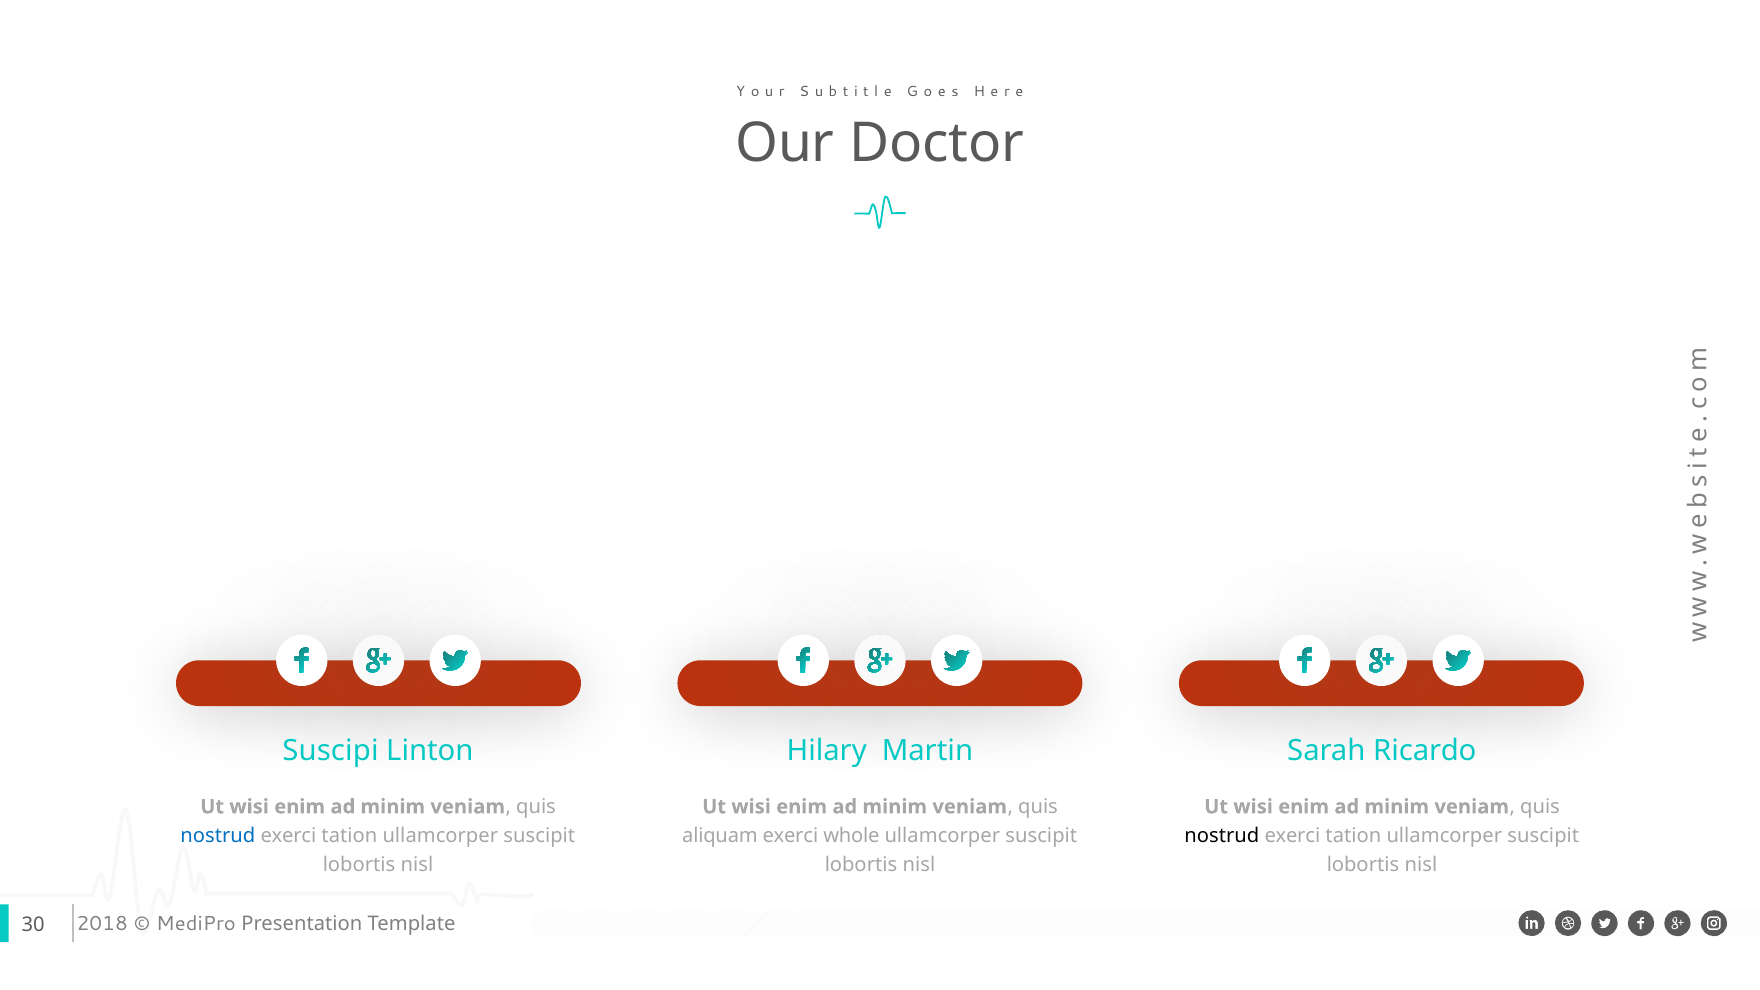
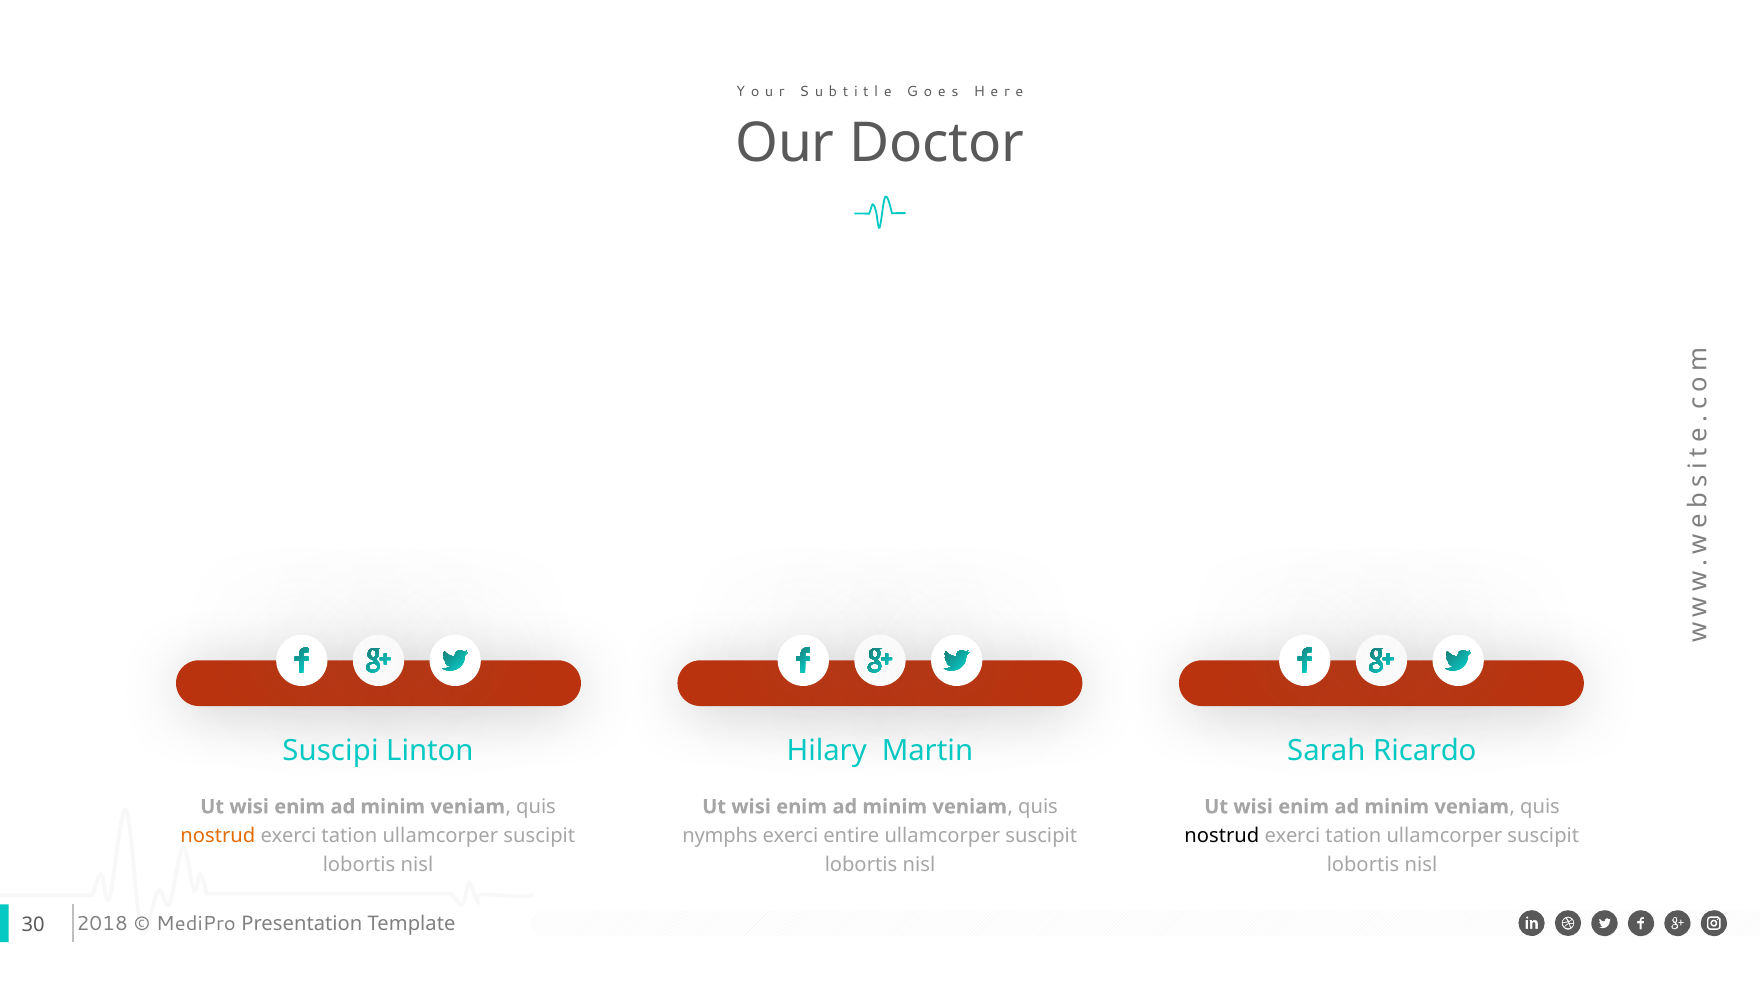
nostrud colour: blue -> orange (218, 836)
aliquam: aliquam -> nymphs (720, 836)
whole: whole -> entire (851, 836)
